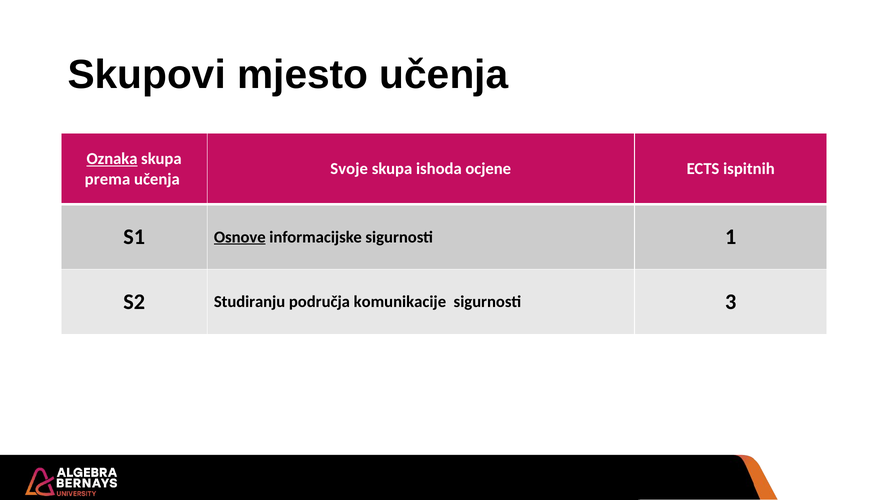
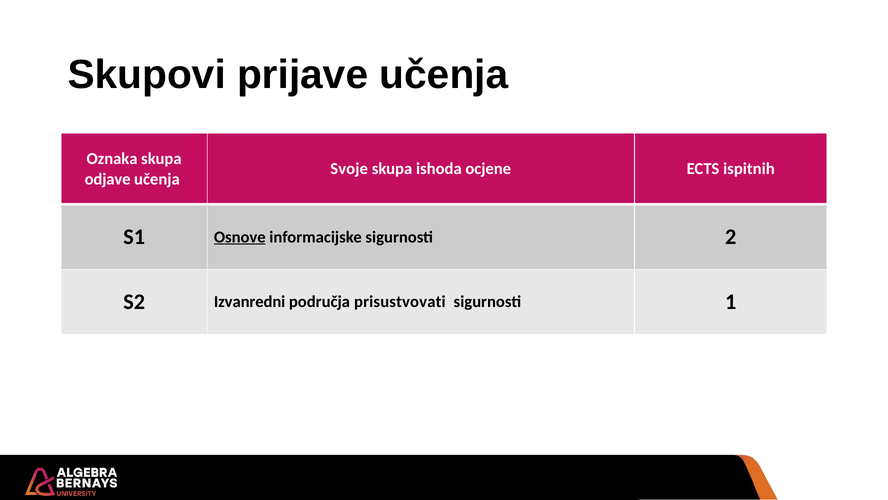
mjesto: mjesto -> prijave (303, 75)
Oznaka underline: present -> none (112, 159)
prema: prema -> odjave (108, 179)
1: 1 -> 2 (731, 237)
Studiranju: Studiranju -> Izvanredni (250, 302)
komunikacije: komunikacije -> prisustvovati (400, 302)
3: 3 -> 1 (731, 302)
